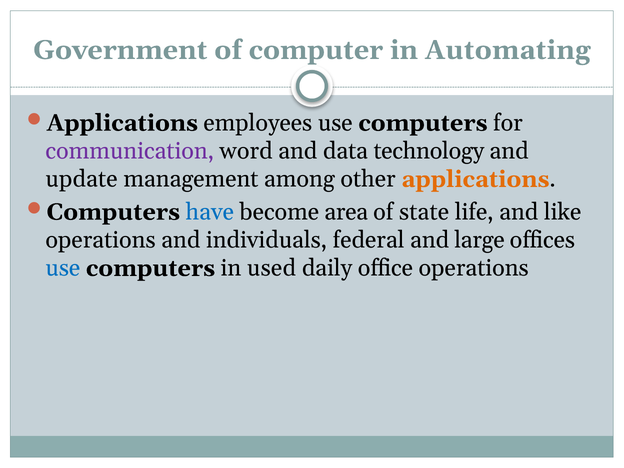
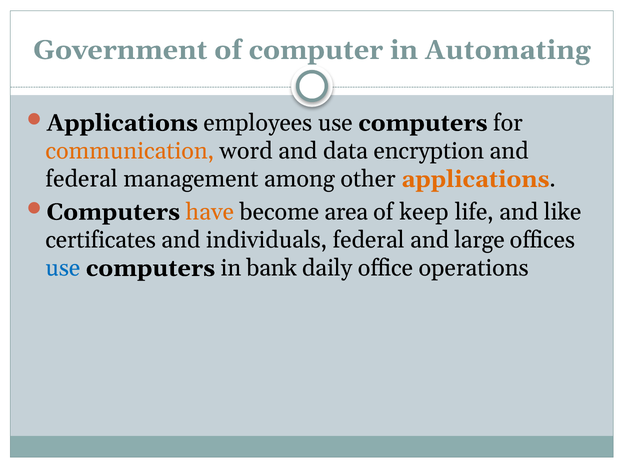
communication colour: purple -> orange (130, 151)
technology: technology -> encryption (429, 151)
update: update -> federal (82, 179)
have colour: blue -> orange (210, 212)
state: state -> keep (424, 212)
operations: operations -> certificates (101, 240)
used: used -> bank (272, 268)
